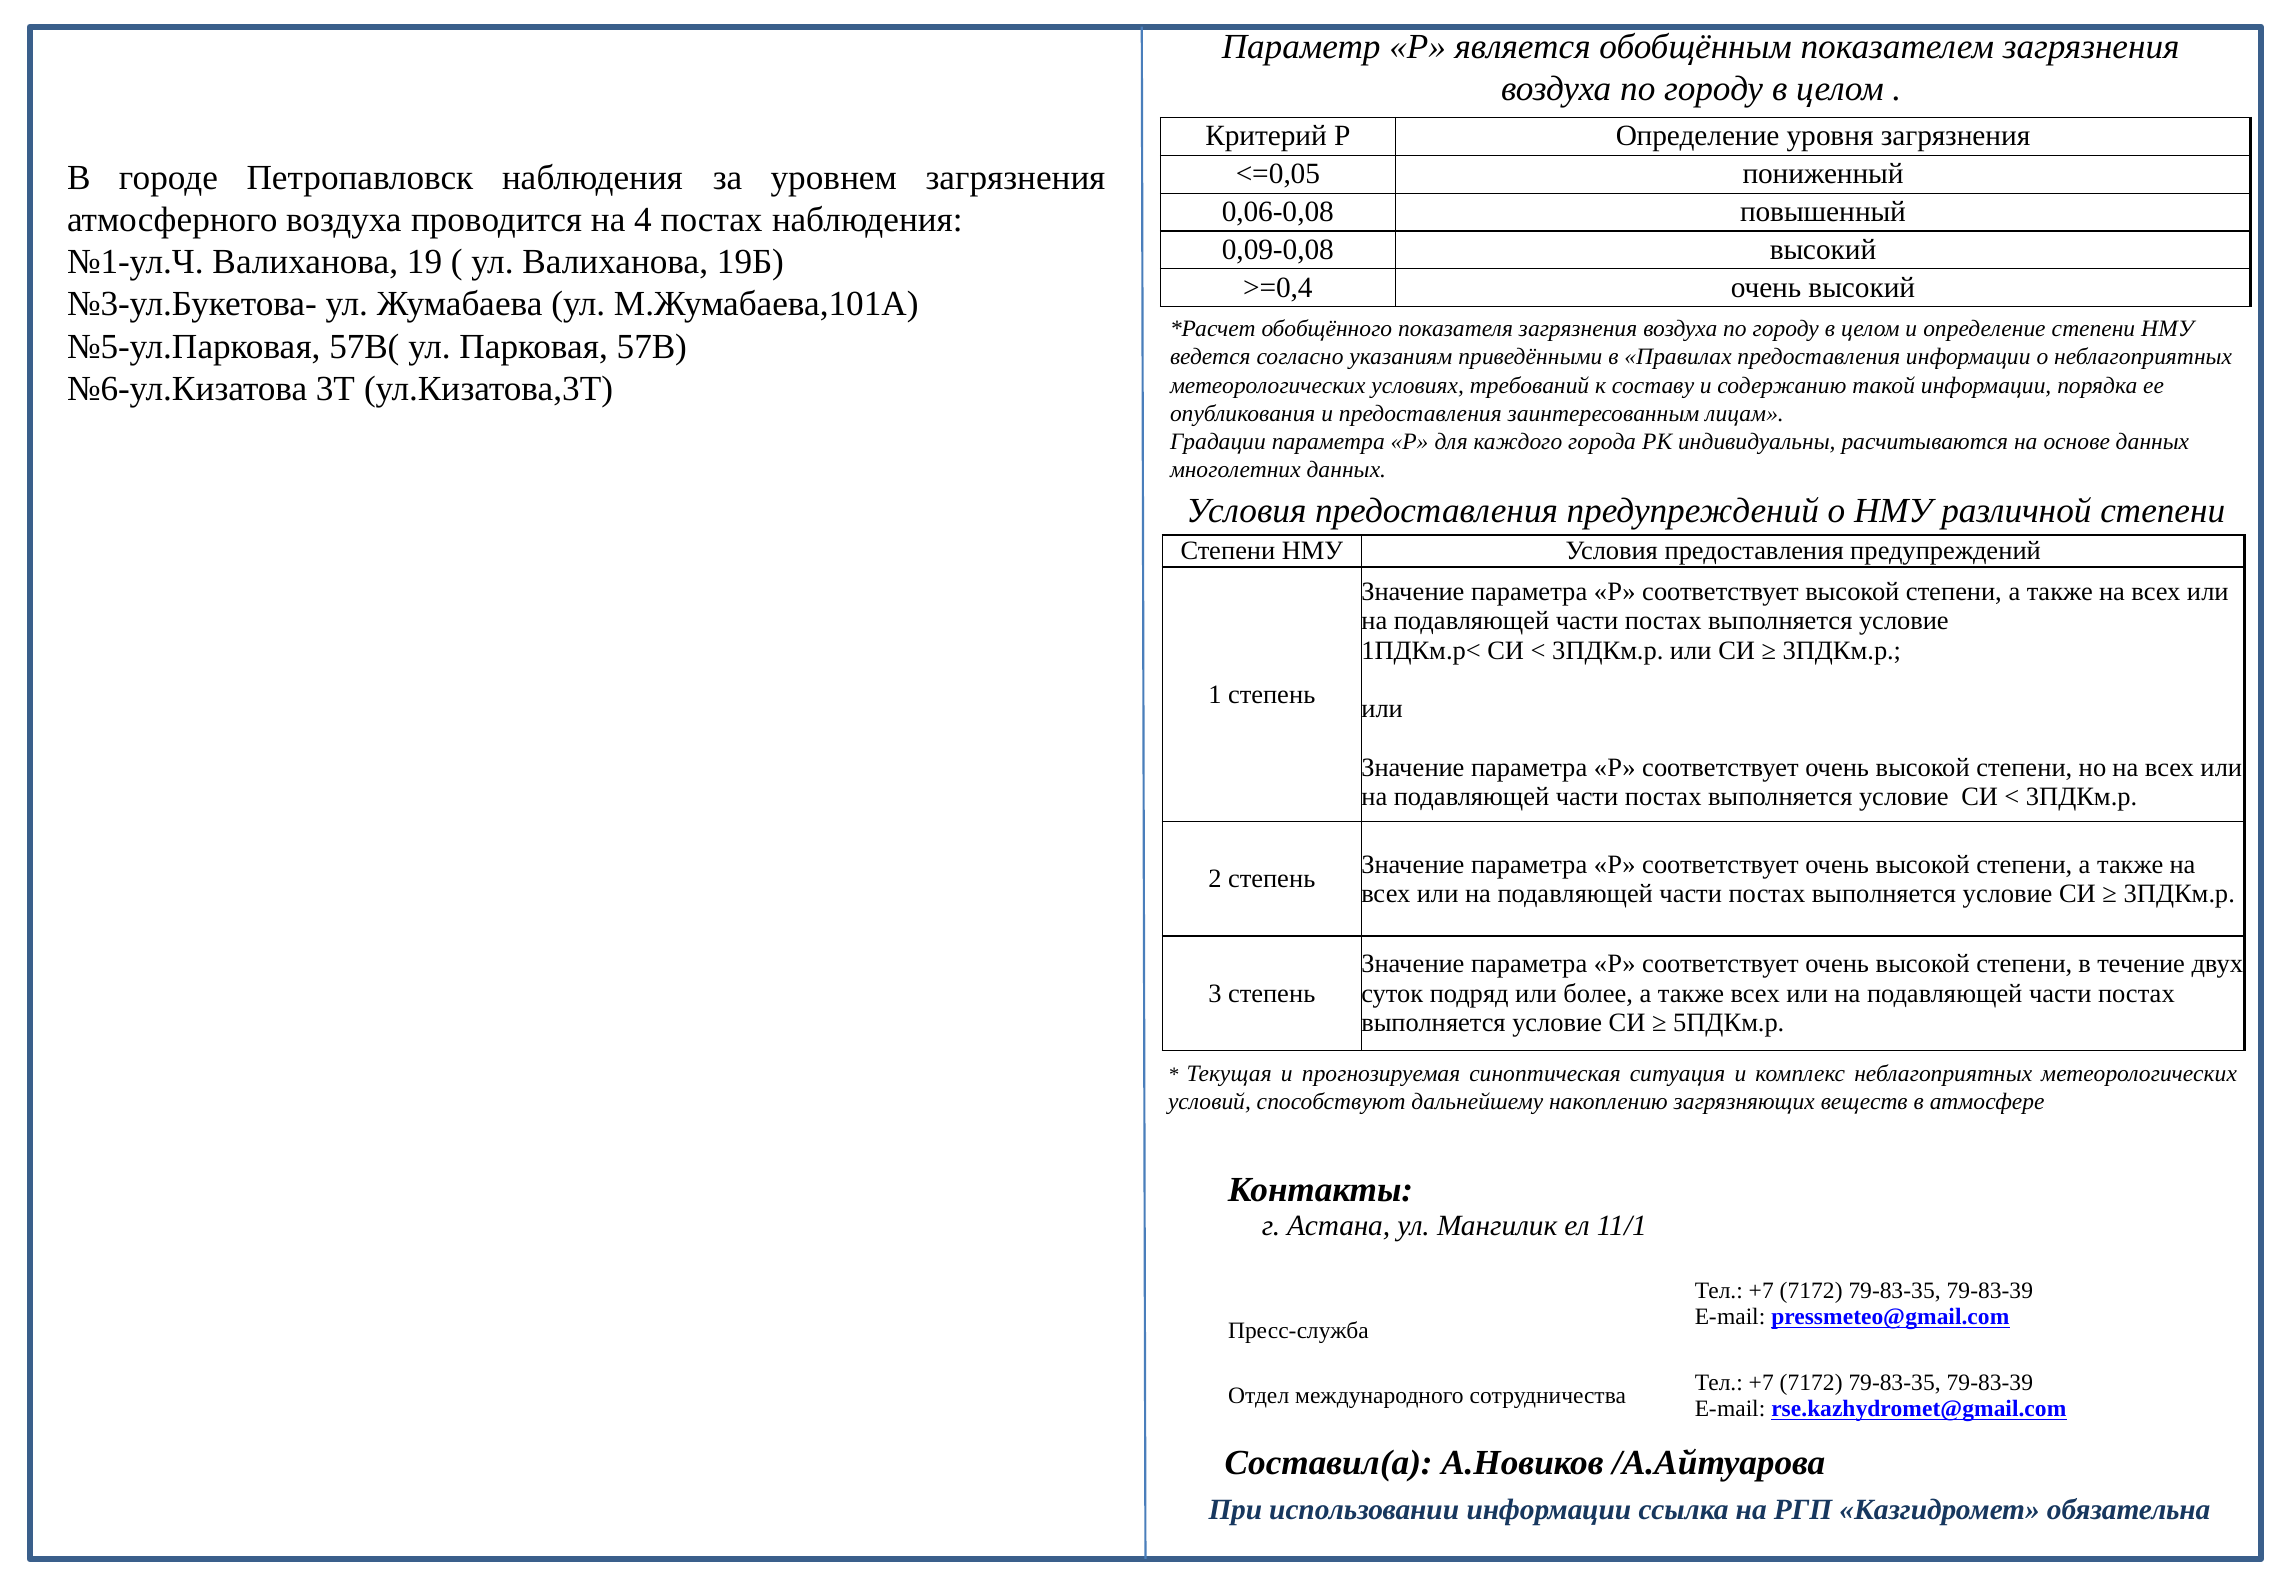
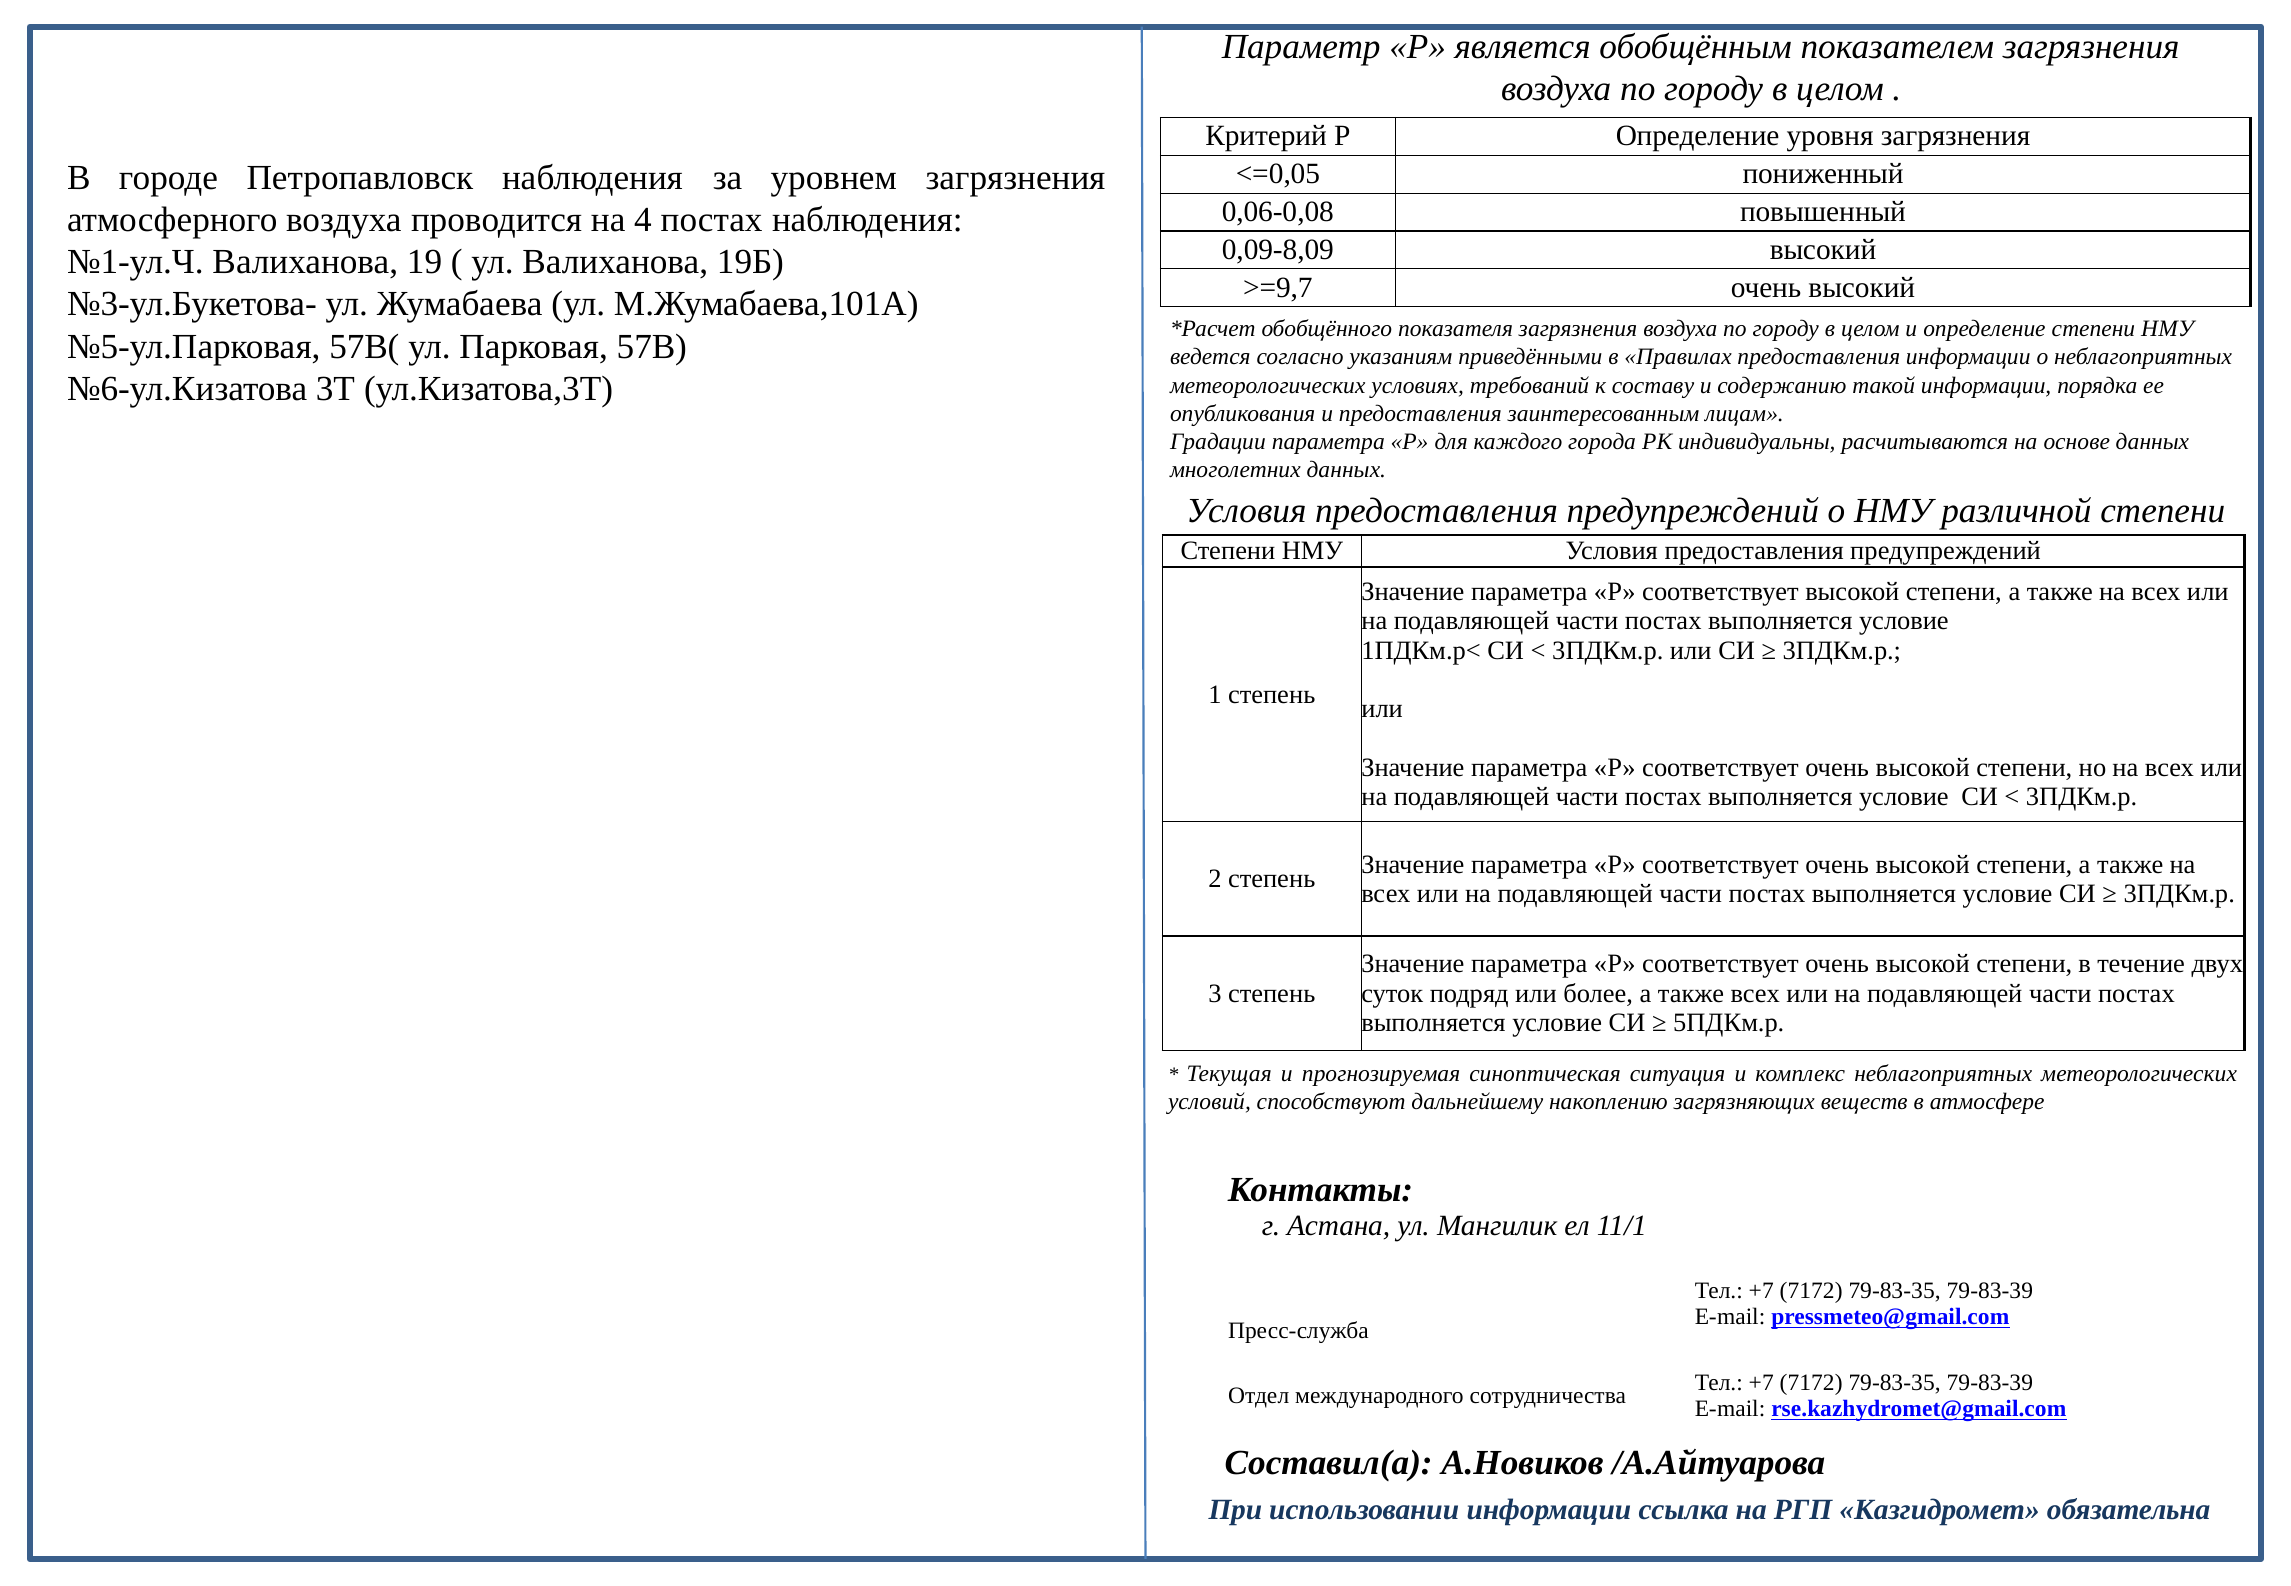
0,09-0,08: 0,09-0,08 -> 0,09-8,09 (1278, 250)
>=0,4: >=0,4 -> >=9,7 (1278, 287)
